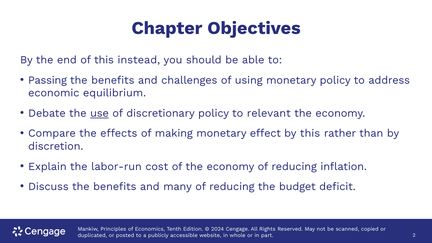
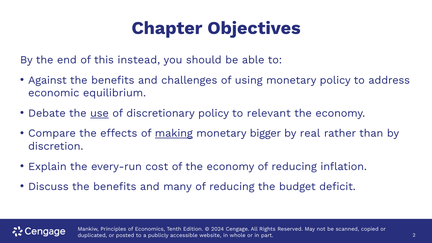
Passing: Passing -> Against (47, 80)
making underline: none -> present (174, 133)
effect: effect -> bigger (265, 133)
by this: this -> real (310, 133)
labor-run: labor-run -> every-run (117, 167)
